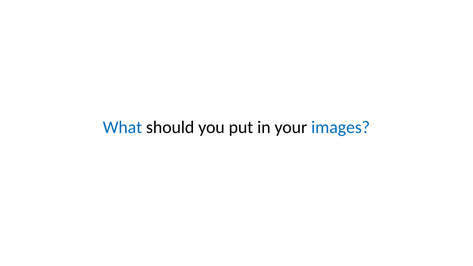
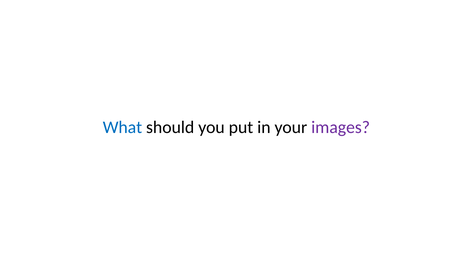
images colour: blue -> purple (341, 127)
